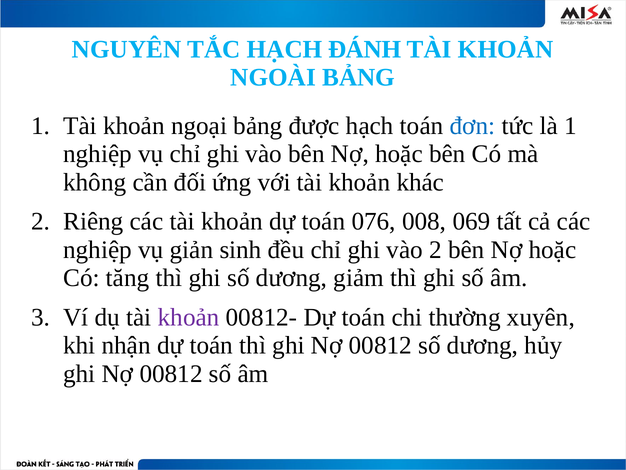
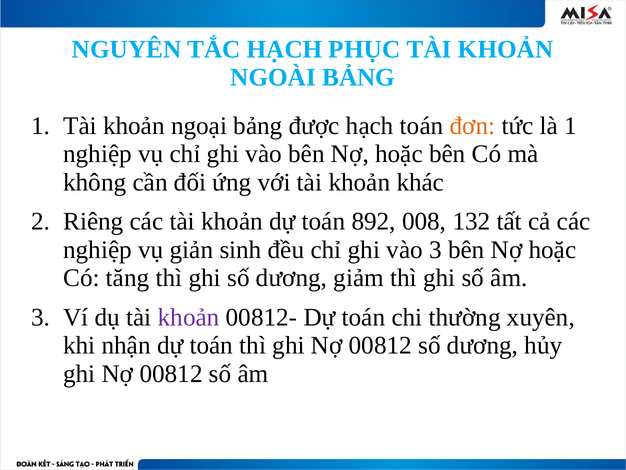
ĐÁNH: ĐÁNH -> PHỤC (365, 49)
đơn colour: blue -> orange (473, 126)
076: 076 -> 892 (374, 221)
069: 069 -> 132 (471, 221)
vào 2: 2 -> 3 (435, 250)
